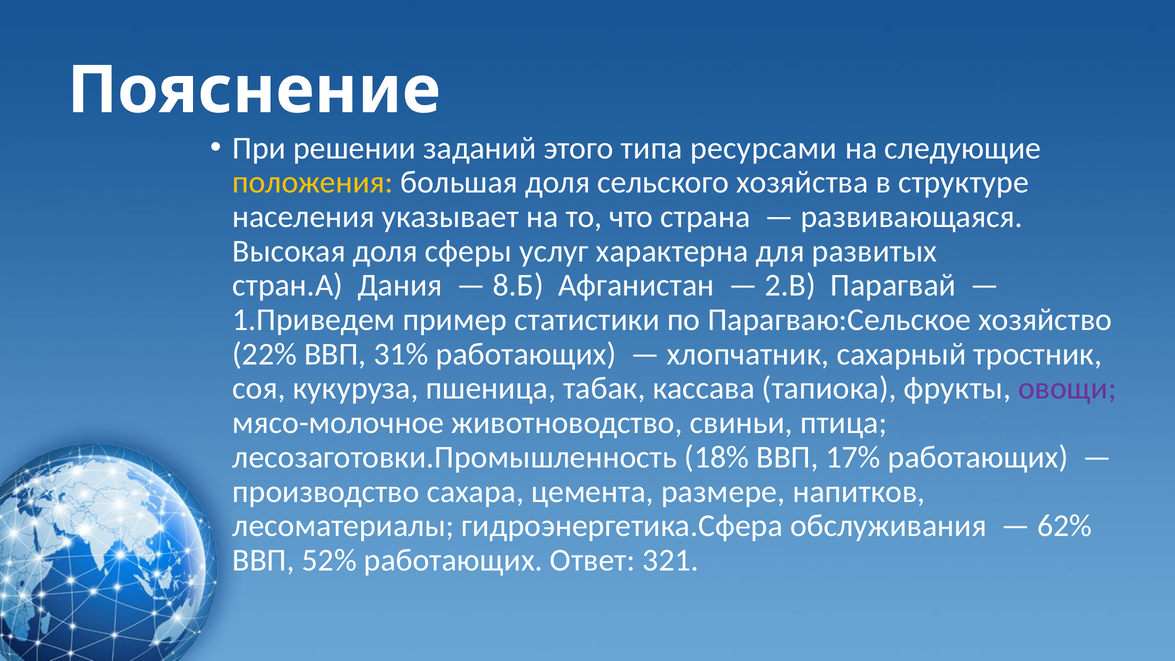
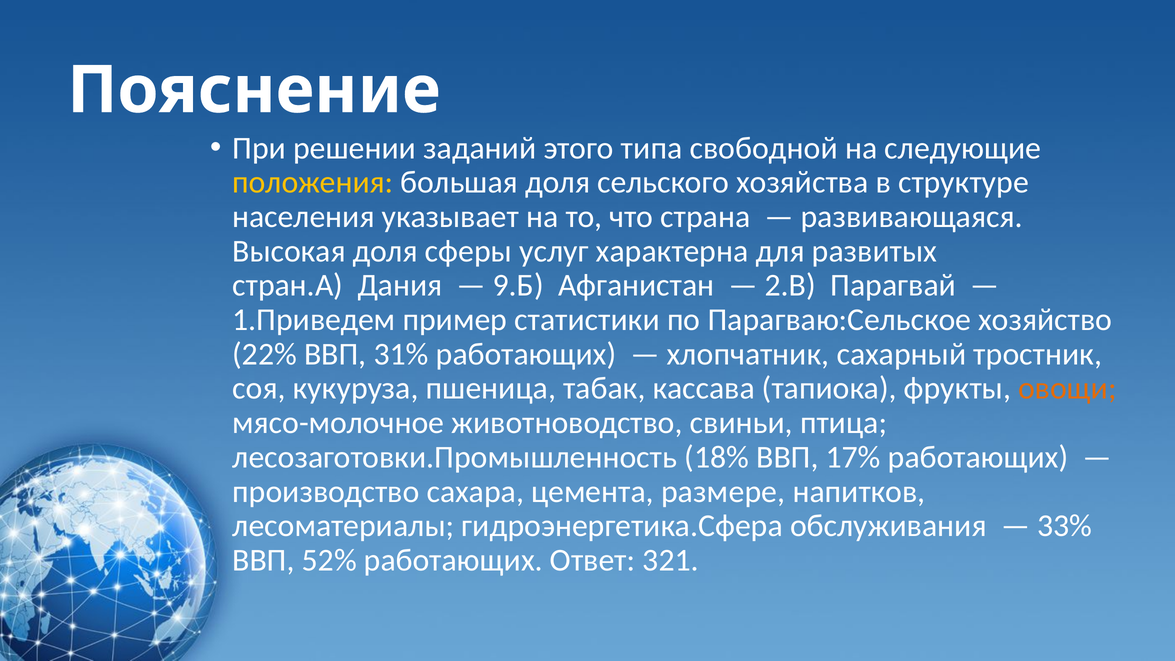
ресурсами: ресурсами -> свободной (764, 148)
8.Б: 8.Б -> 9.Б (518, 285)
овощи colour: purple -> orange (1067, 388)
62%: 62% -> 33% (1065, 526)
